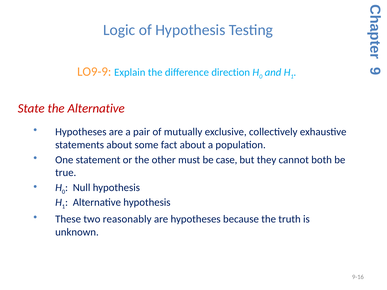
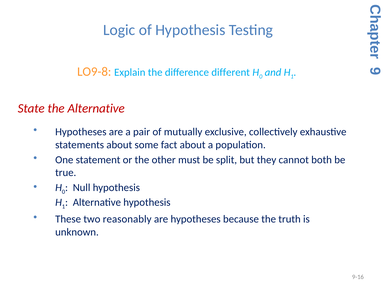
LO9-9: LO9-9 -> LO9-8 (94, 72)
direction: direction -> different (231, 72)
case: case -> split (227, 160)
